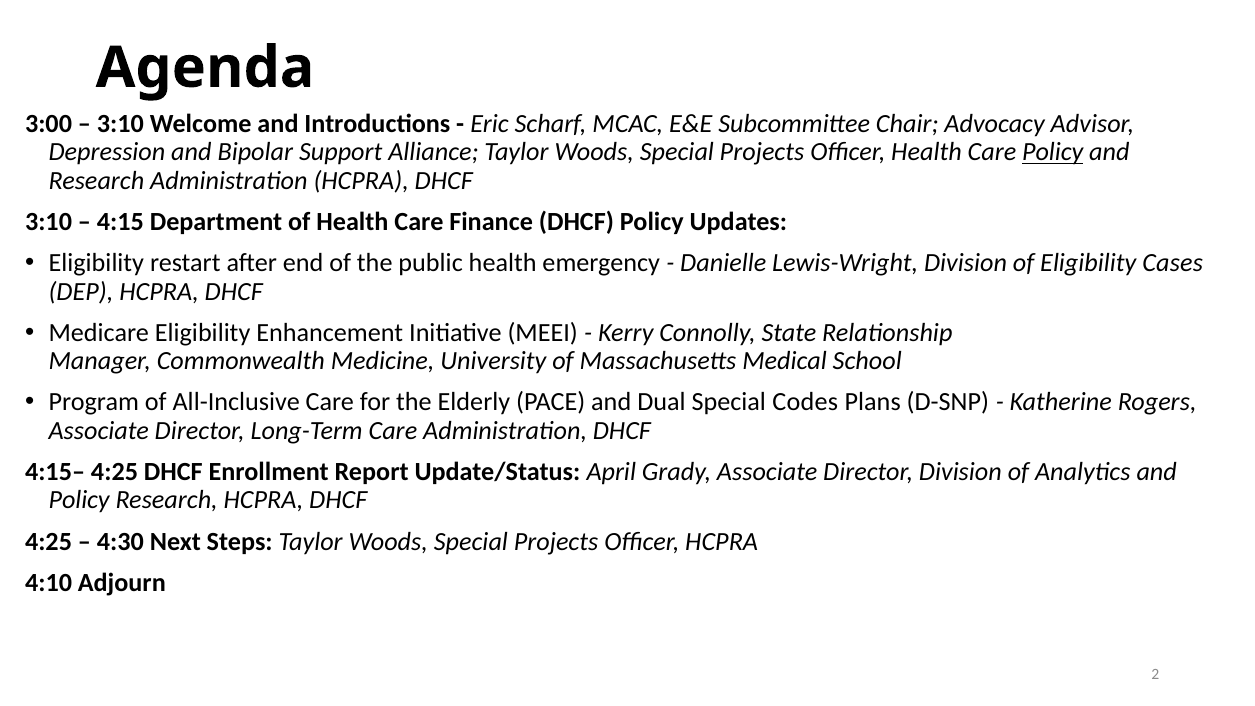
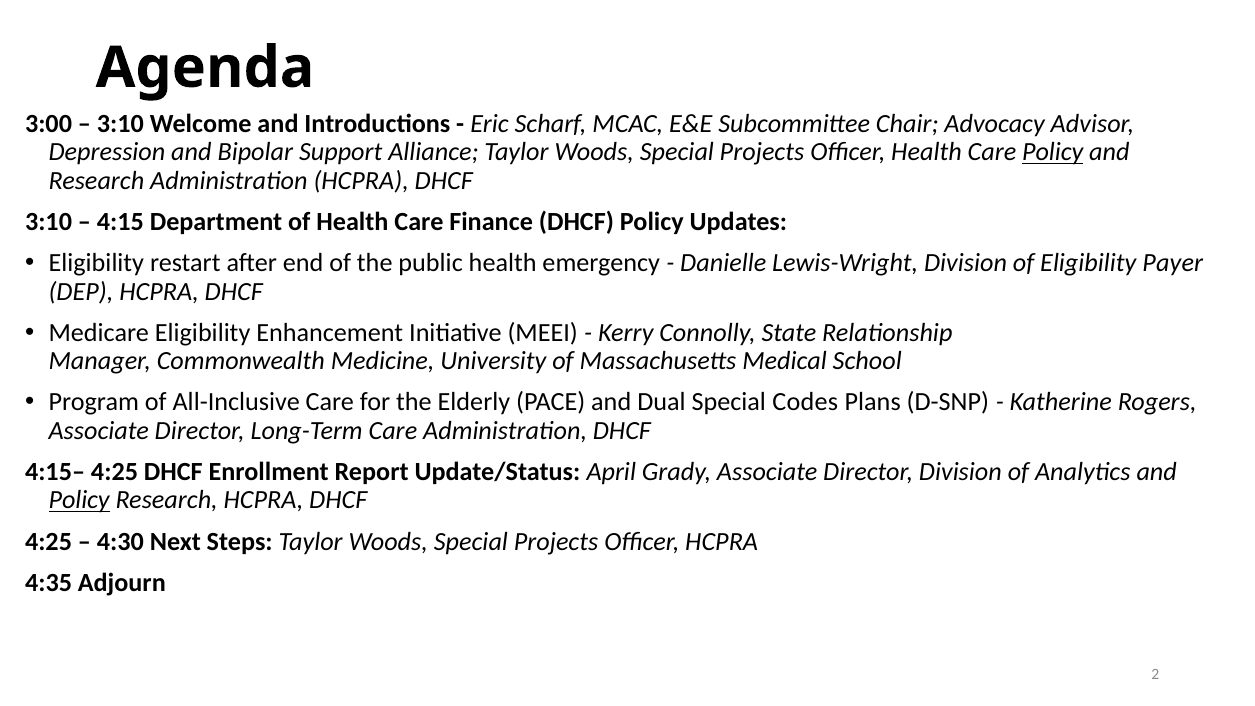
Cases: Cases -> Payer (1173, 263)
Policy underline: none -> present (79, 500)
4:10: 4:10 -> 4:35 (49, 583)
